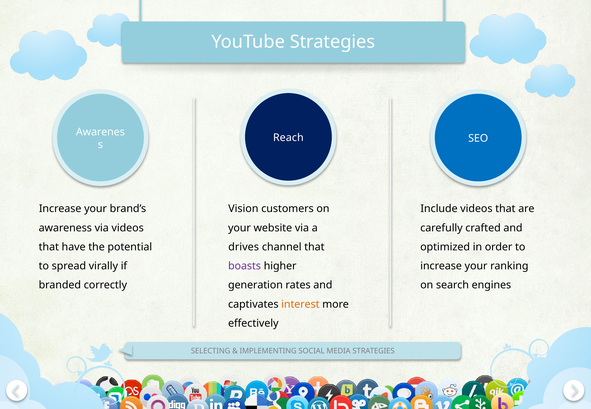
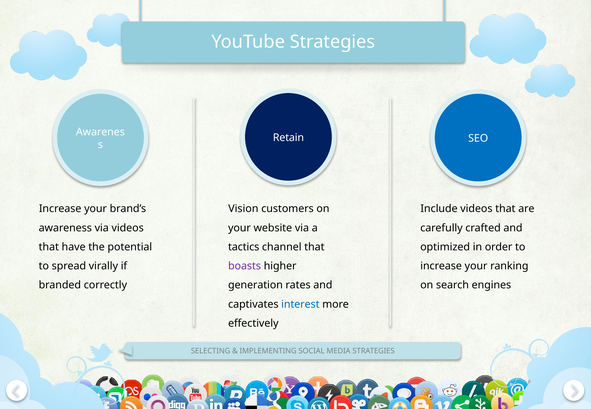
Reach: Reach -> Retain (288, 138)
drives: drives -> tactics (244, 247)
interest colour: orange -> blue (300, 304)
